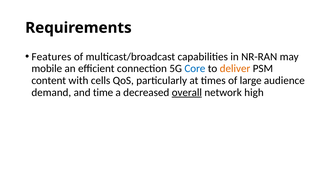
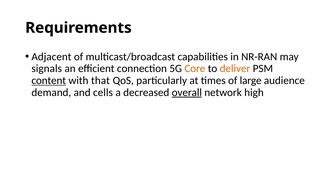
Features: Features -> Adjacent (51, 57)
mobile: mobile -> signals (47, 69)
Core colour: blue -> orange (195, 69)
content underline: none -> present (49, 81)
cells: cells -> that (101, 81)
time: time -> cells (103, 92)
